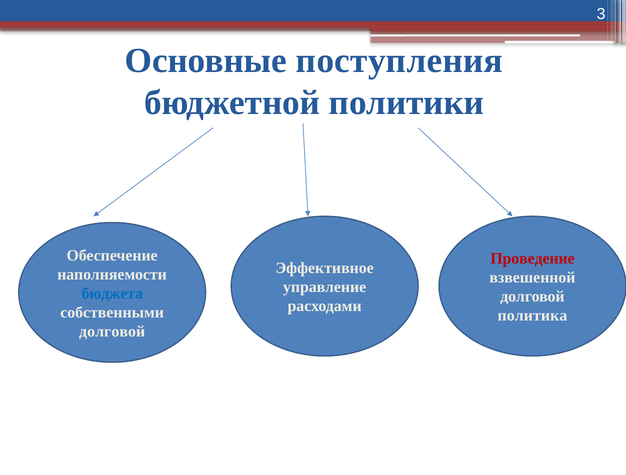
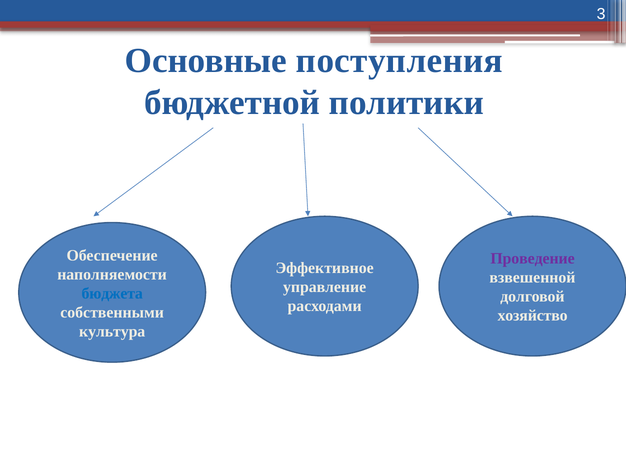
Проведение colour: red -> purple (533, 259)
политика: политика -> хозяйство (533, 316)
долговой: долговой -> культура (112, 331)
